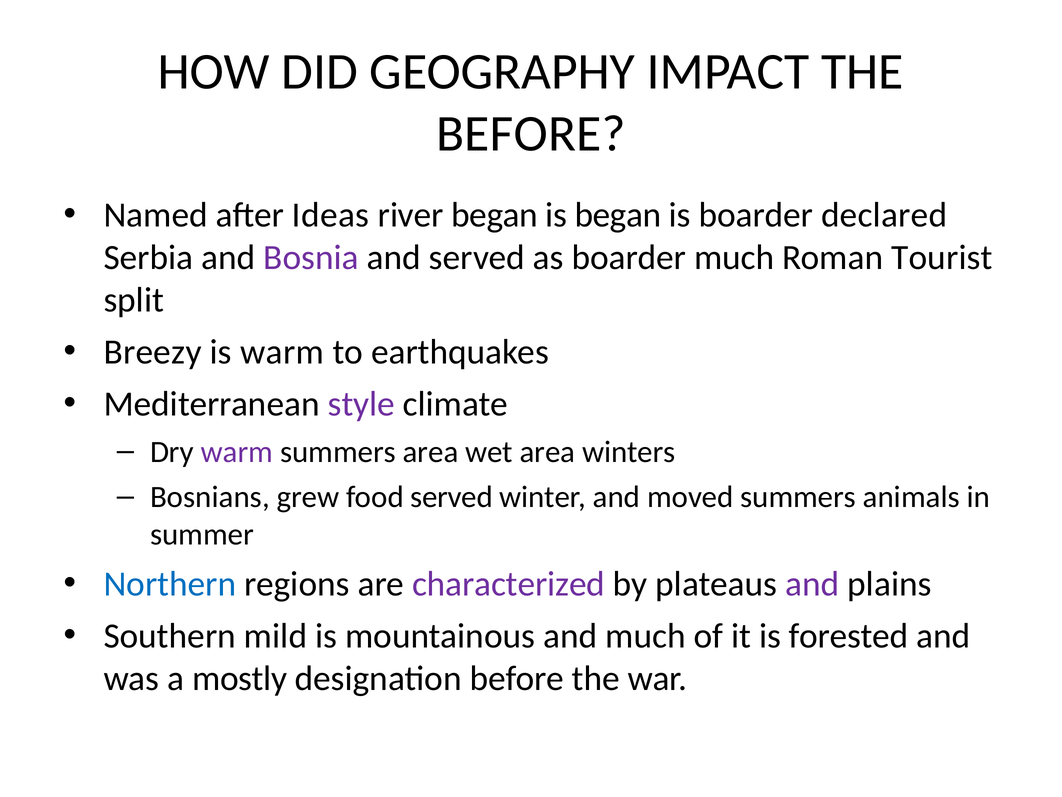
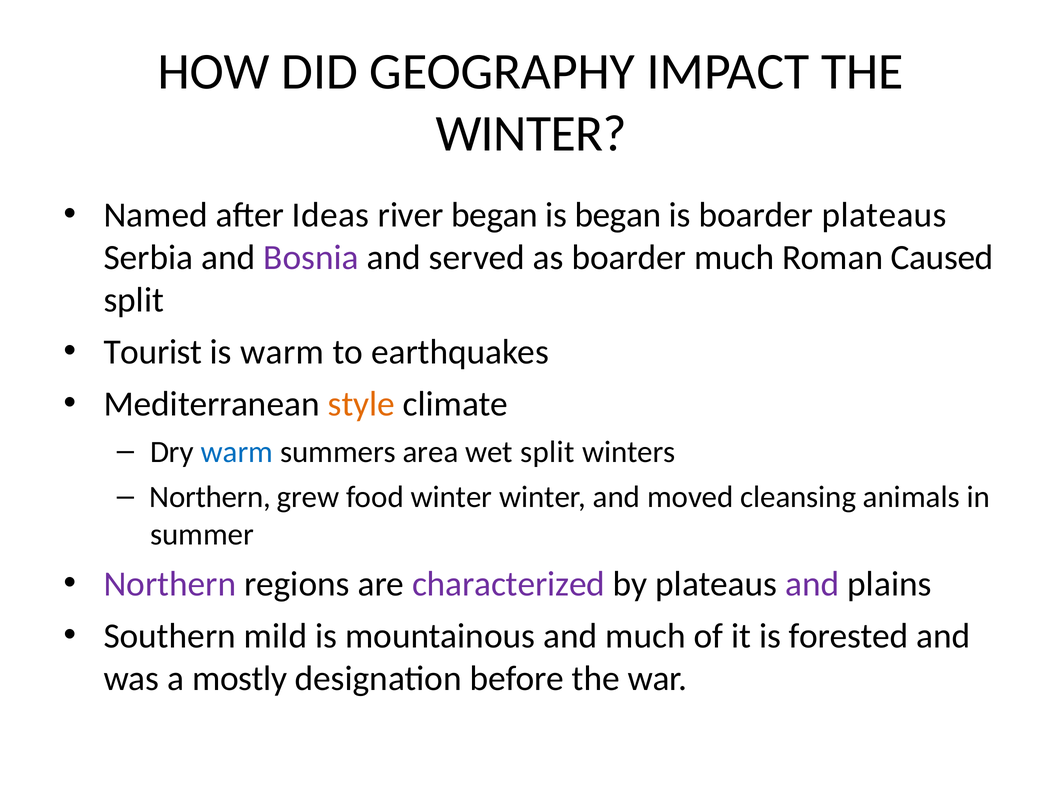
BEFORE: BEFORE -> WINTER (531, 134)
boarder declared: declared -> plateaus (884, 215)
Tourist: Tourist -> Caused (942, 257)
Breezy: Breezy -> Tourist (153, 352)
style colour: purple -> orange (361, 404)
warm colour: purple -> blue (237, 451)
wet area: area -> split (547, 451)
Bosnians: Bosnians -> Northern (210, 497)
food served: served -> winter (452, 497)
moved summers: summers -> cleansing (798, 497)
Northern colour: blue -> purple (170, 584)
